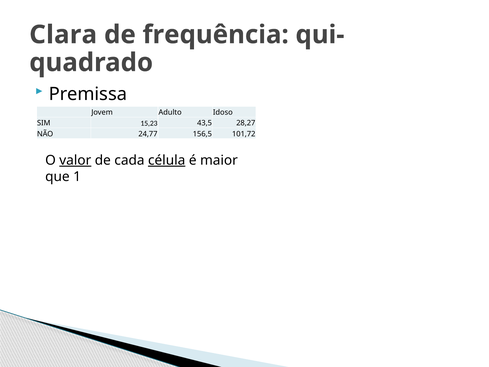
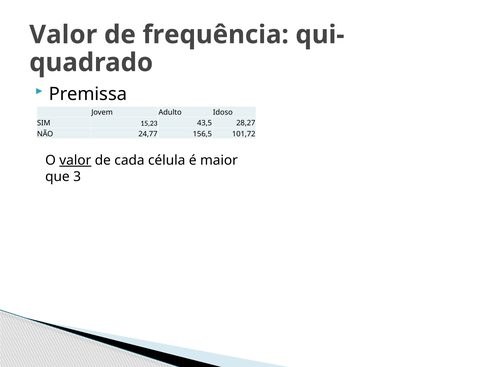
Clara: Clara -> Valor (63, 35)
célula underline: present -> none (167, 160)
1: 1 -> 3 (77, 177)
